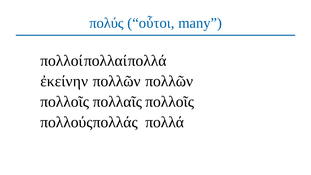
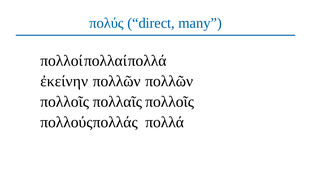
οὗτοι: οὗτοι -> direct (151, 23)
